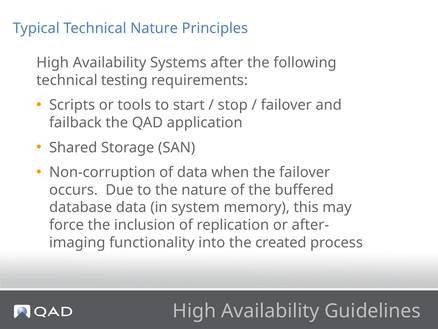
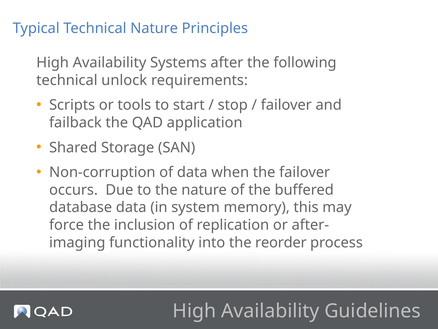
testing: testing -> unlock (124, 80)
created: created -> reorder (281, 242)
